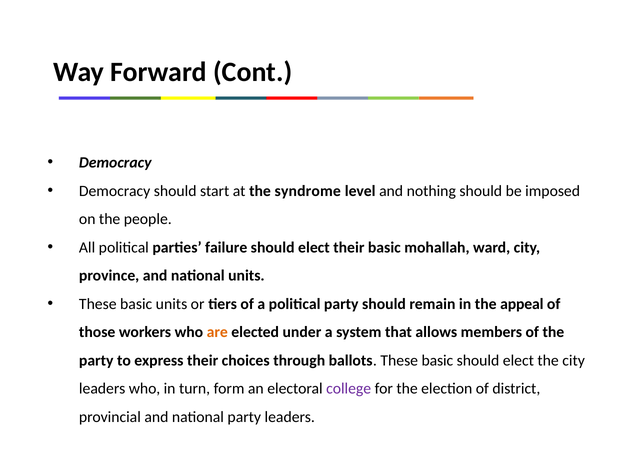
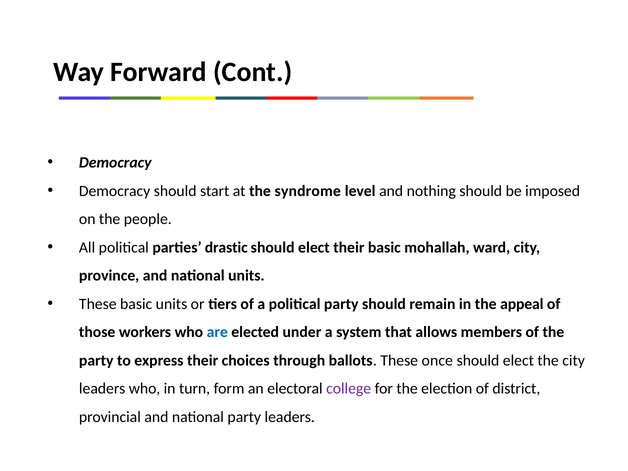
failure: failure -> drastic (226, 247)
are colour: orange -> blue (217, 332)
ballots These basic: basic -> once (437, 360)
